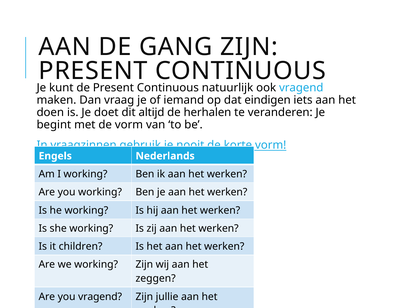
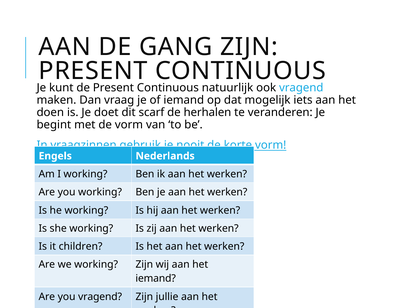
eindigen: eindigen -> mogelijk (268, 100)
altijd: altijd -> scarf (151, 113)
zeggen: zeggen -> iemand (156, 279)
